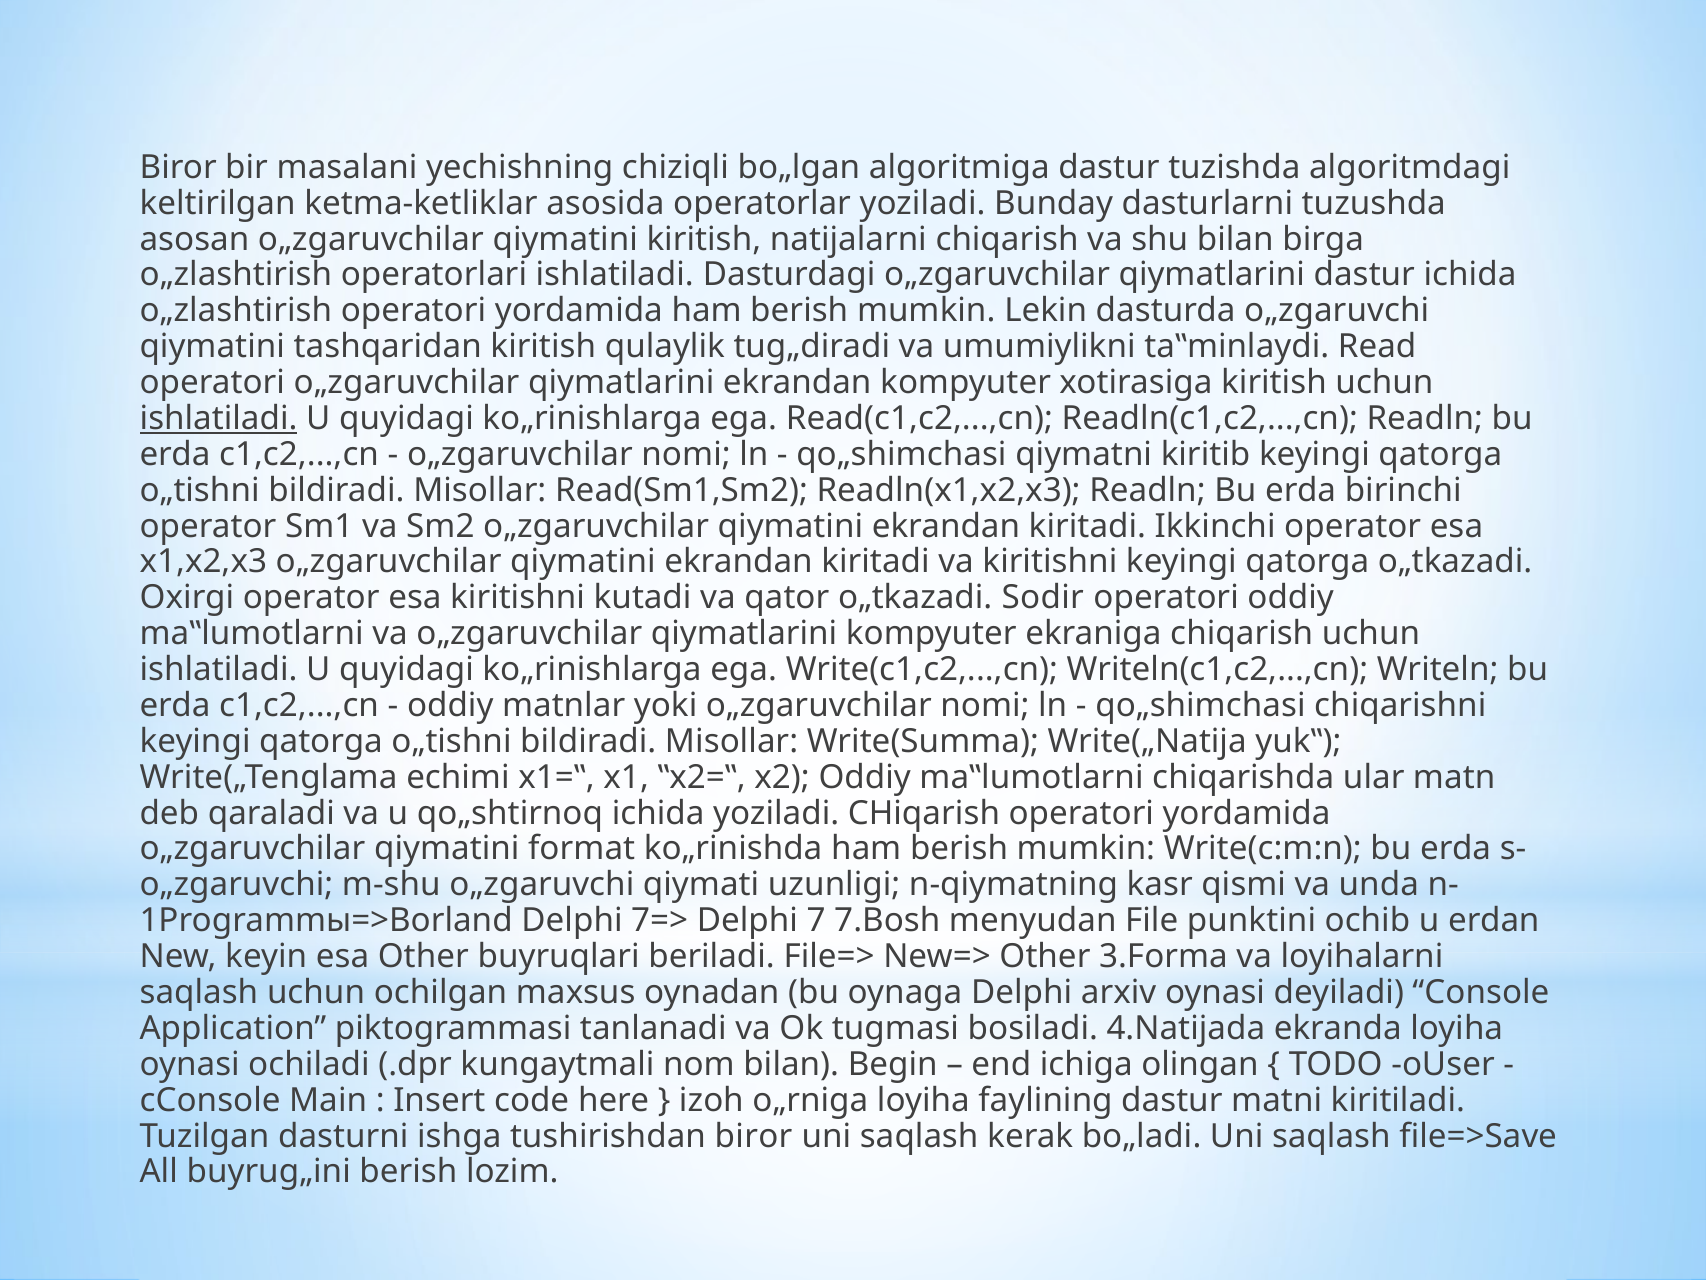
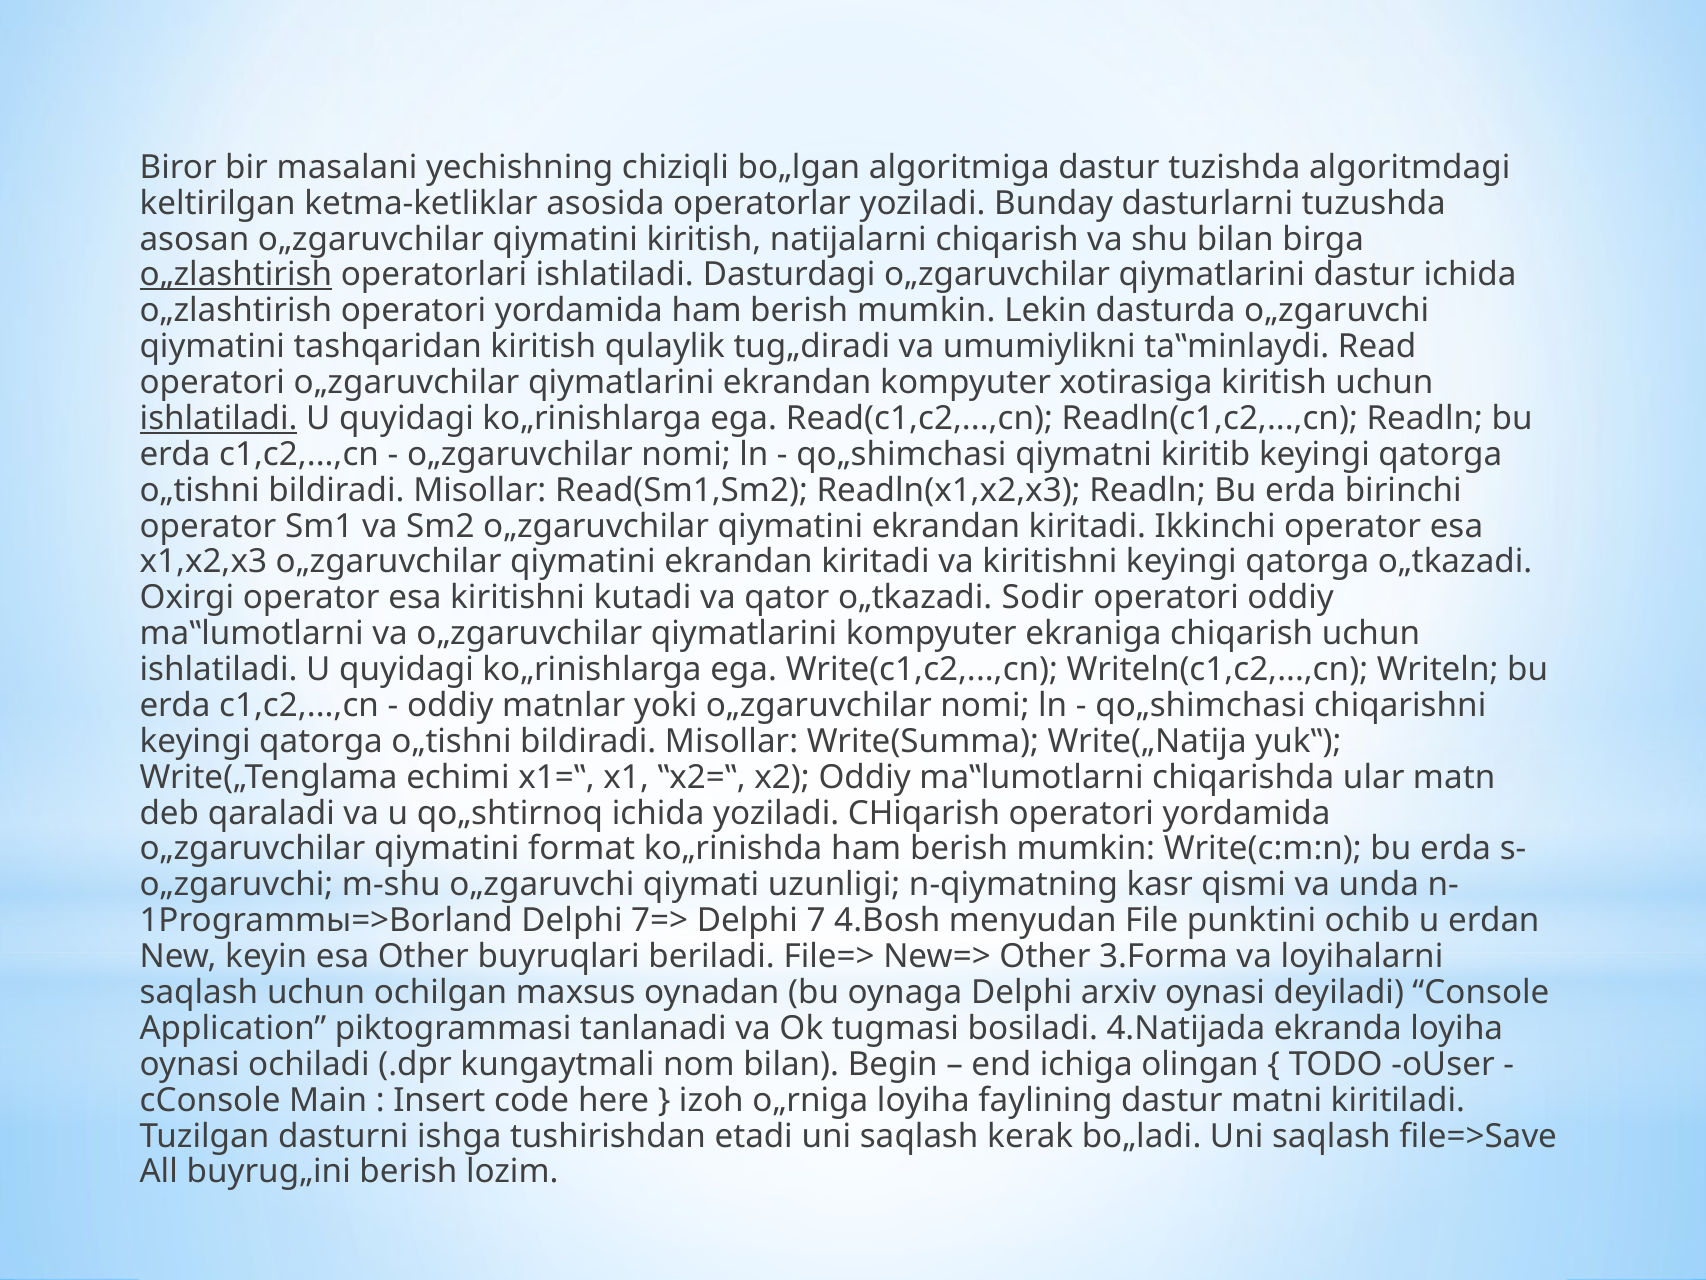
o„zlashtirish underline: none -> present (236, 275)
7.Bosh: 7.Bosh -> 4.Bosh (887, 920)
tushirishdan biror: biror -> etadi (754, 1136)
